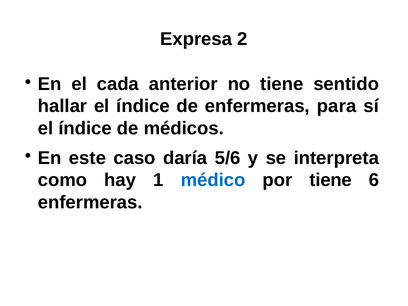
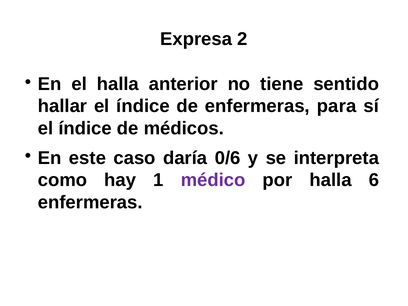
el cada: cada -> halla (118, 84)
5/6: 5/6 -> 0/6 (228, 158)
médico colour: blue -> purple (213, 180)
por tiene: tiene -> halla (331, 180)
